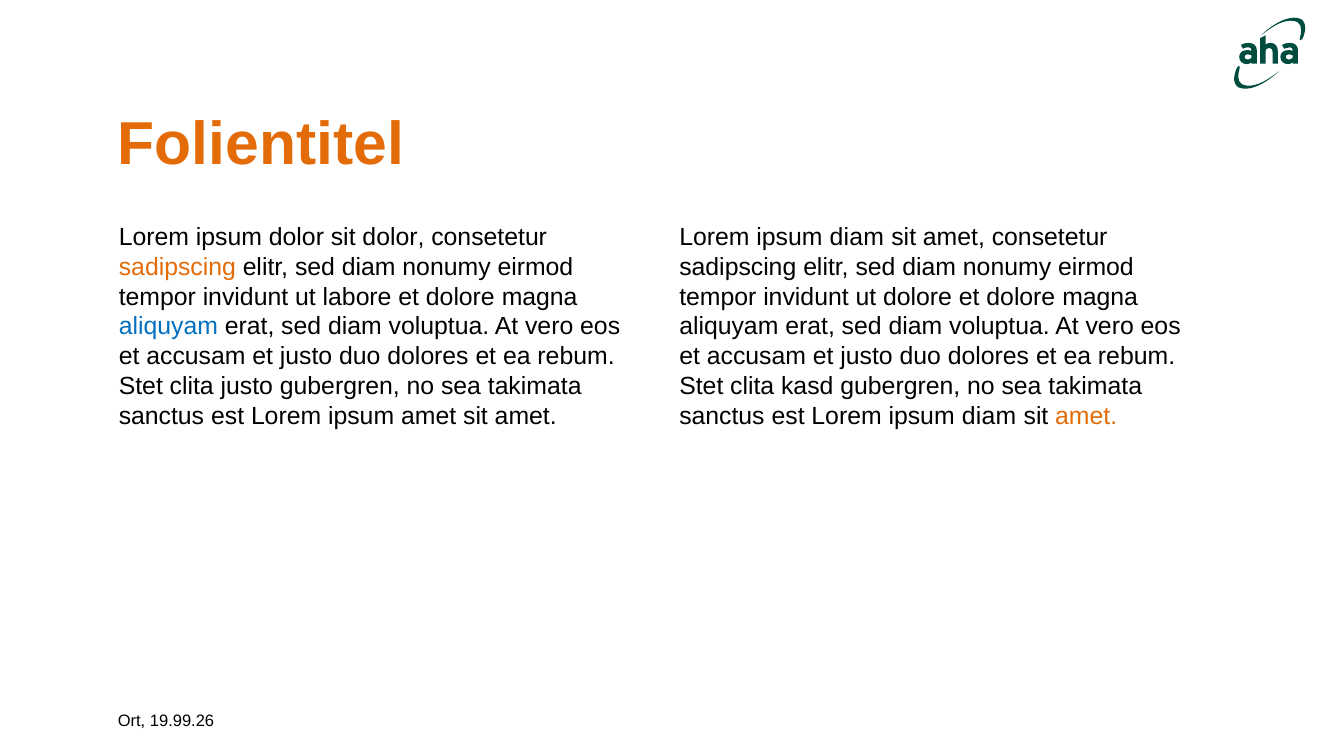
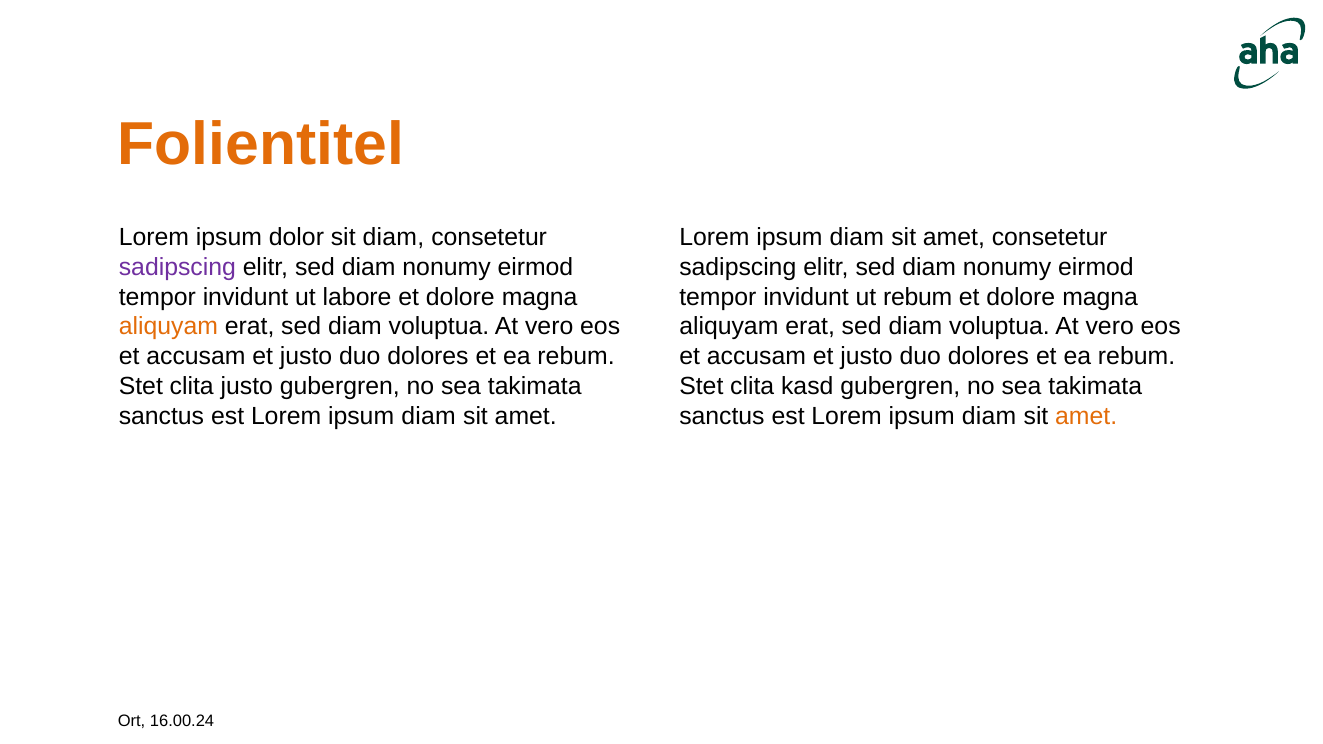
sit dolor: dolor -> diam (393, 238)
sadipscing colour: orange -> purple (177, 267)
ut dolore: dolore -> rebum (918, 297)
aliquyam colour: blue -> orange (168, 327)
amet: amet -> diam (429, 416)
19.99.26: 19.99.26 -> 16.00.24 (182, 721)
